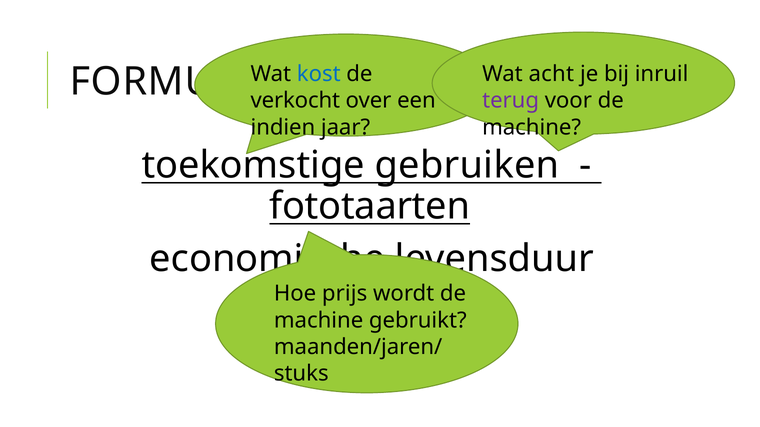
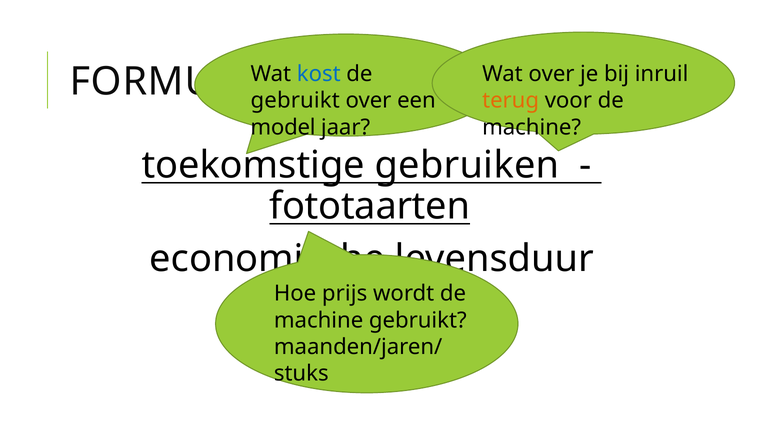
Wat acht: acht -> over (551, 74)
verkocht: verkocht -> gebruikt (295, 101)
terug colour: purple -> orange (511, 101)
indien: indien -> model (283, 127)
